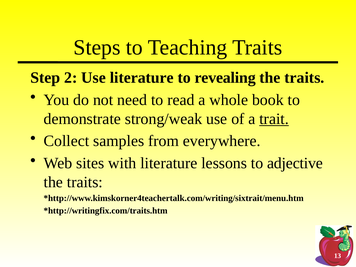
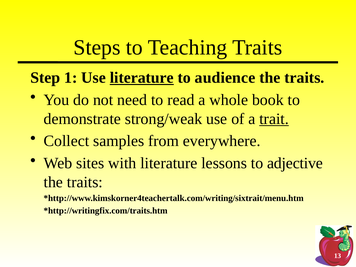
2: 2 -> 1 (71, 78)
literature underline: none -> present (142, 78)
revealing: revealing -> audience (225, 78)
